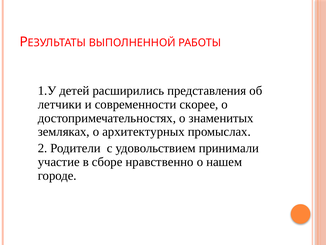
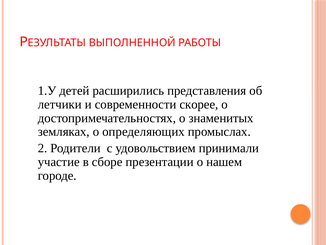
архитектурных: архитектурных -> определяющих (144, 132)
нравственно: нравственно -> презентации (160, 162)
